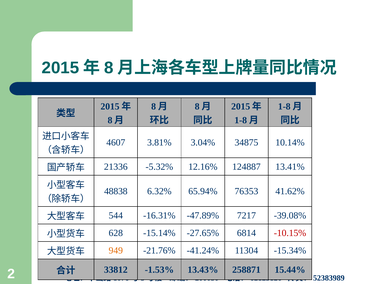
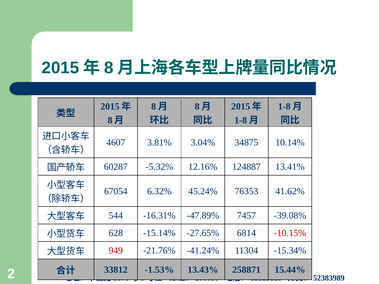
21336: 21336 -> 60287 (116, 167)
48838: 48838 -> 67054 (116, 191)
65.94%: 65.94% -> 45.24% (203, 191)
7217: 7217 -> 7457 (246, 216)
949 colour: orange -> red (116, 251)
